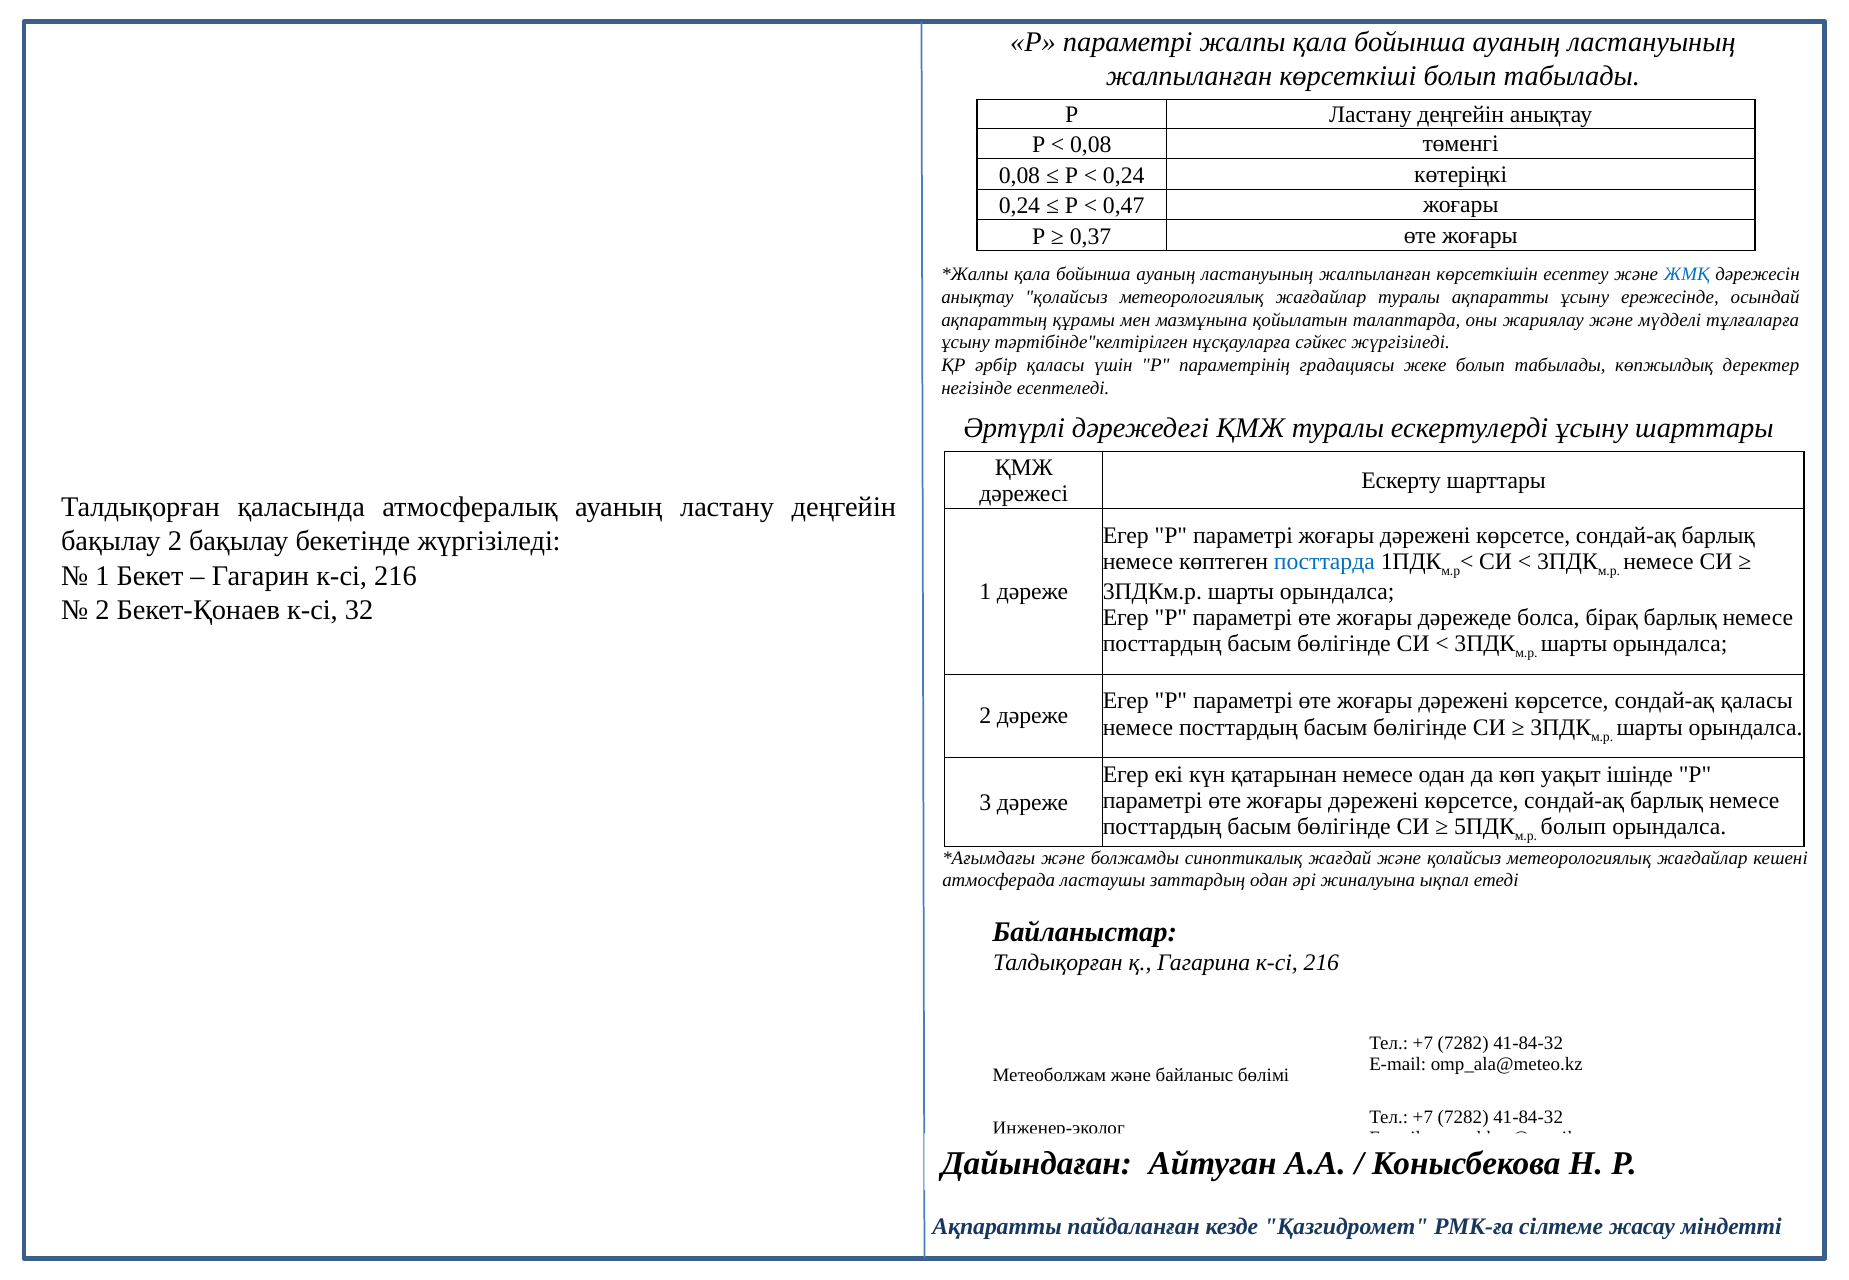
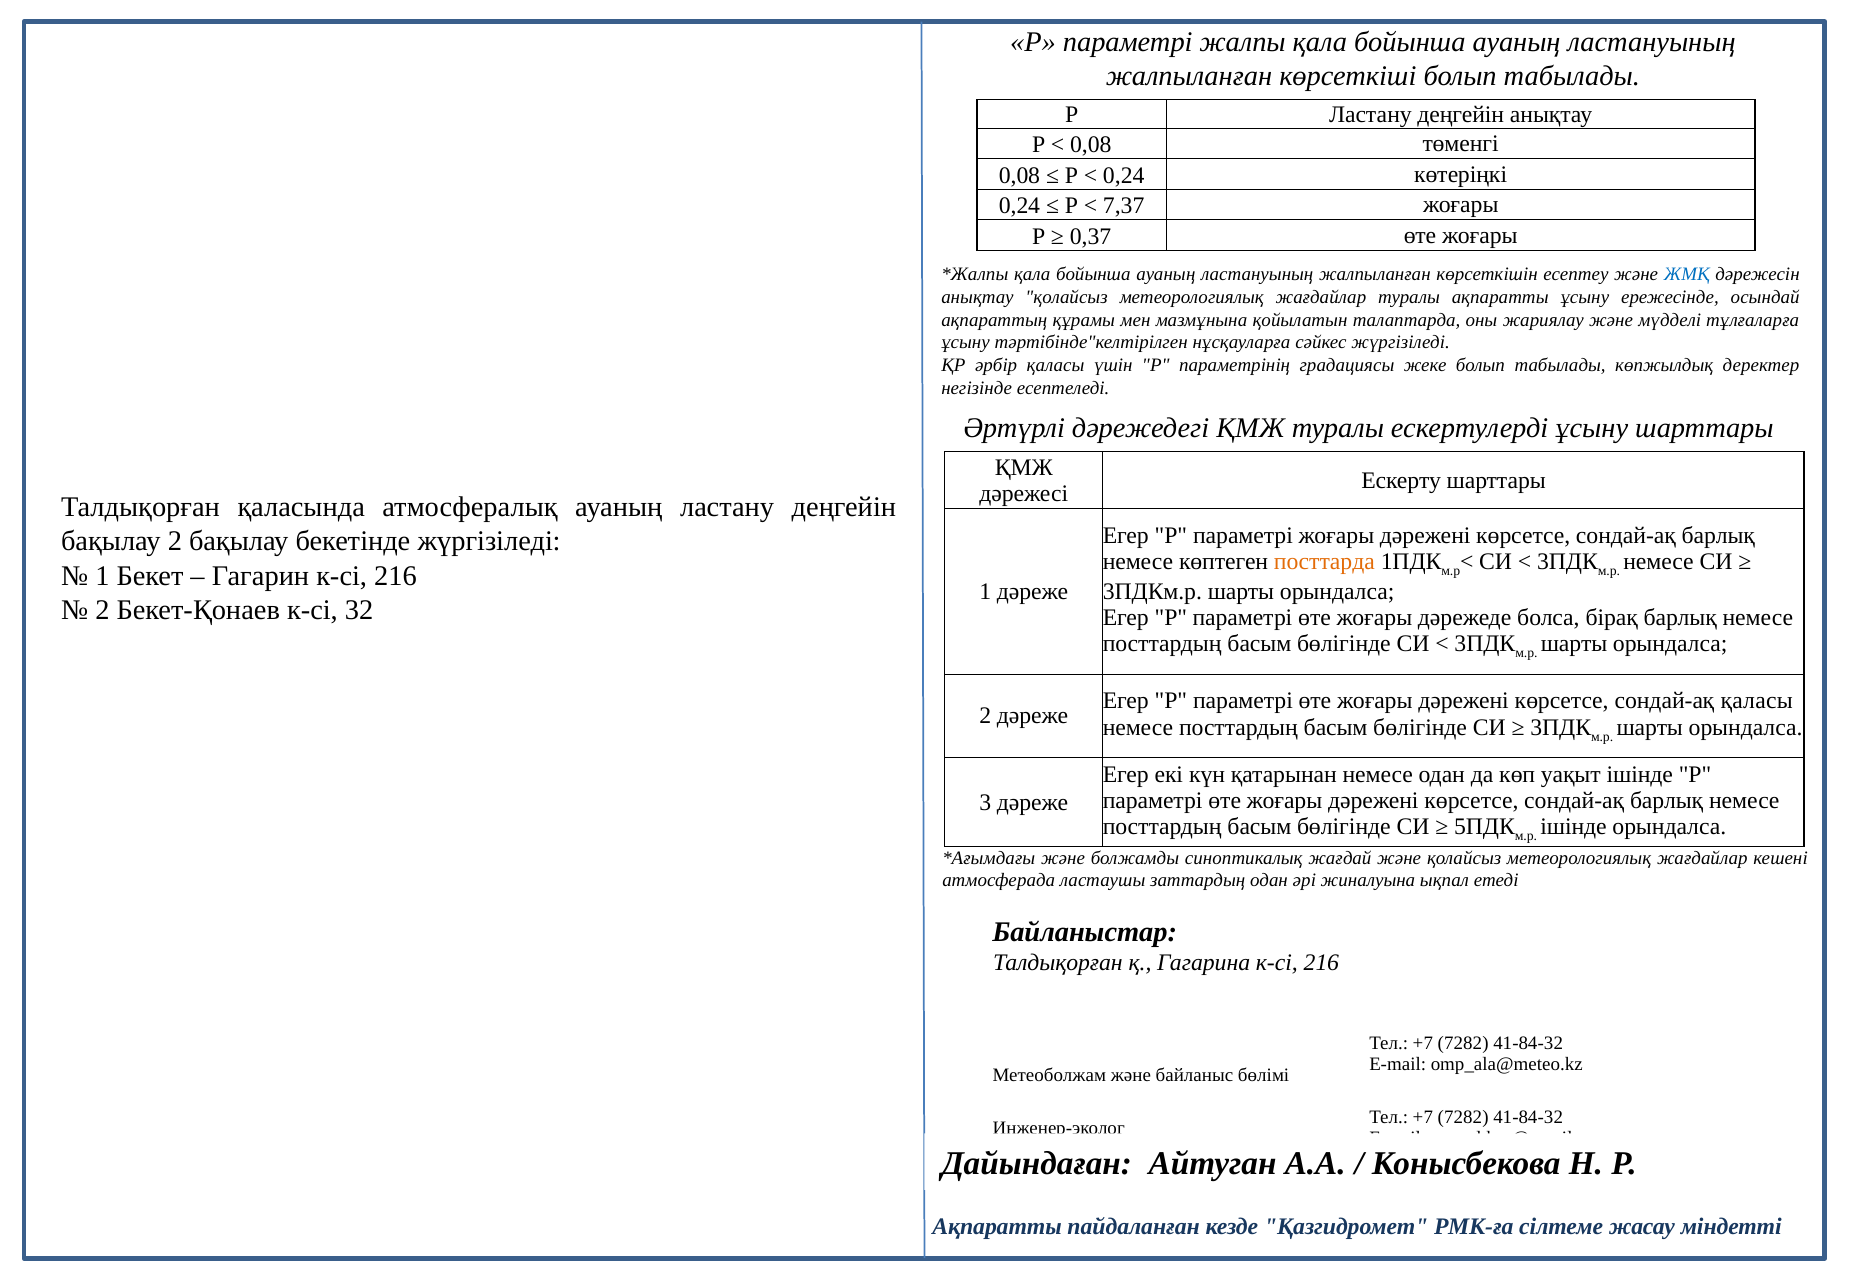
0,47: 0,47 -> 7,37 (1124, 206)
посттарда colour: blue -> orange (1324, 562)
болып: болып -> ішінде (1574, 827)
